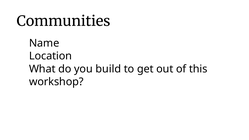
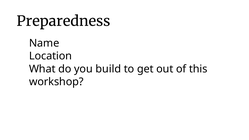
Communities: Communities -> Preparedness (63, 21)
